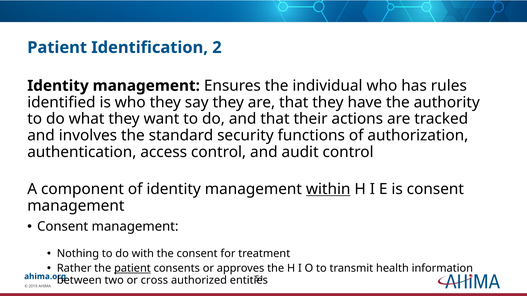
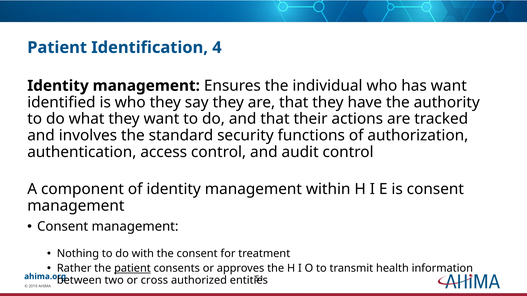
2: 2 -> 4 (217, 48)
has rules: rules -> want (449, 86)
within underline: present -> none (328, 189)
